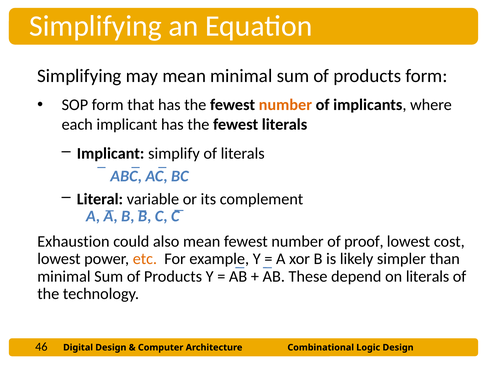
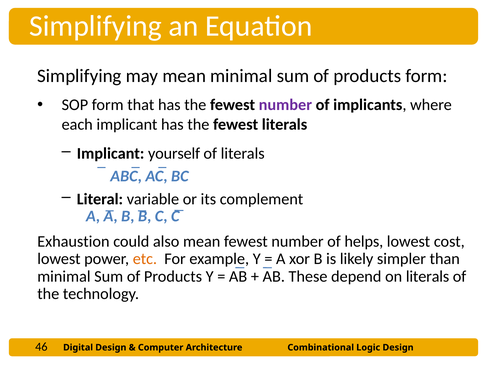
number colour: orange -> purple (285, 105)
simplify: simplify -> yourself (174, 154)
proof: proof -> helps (364, 242)
